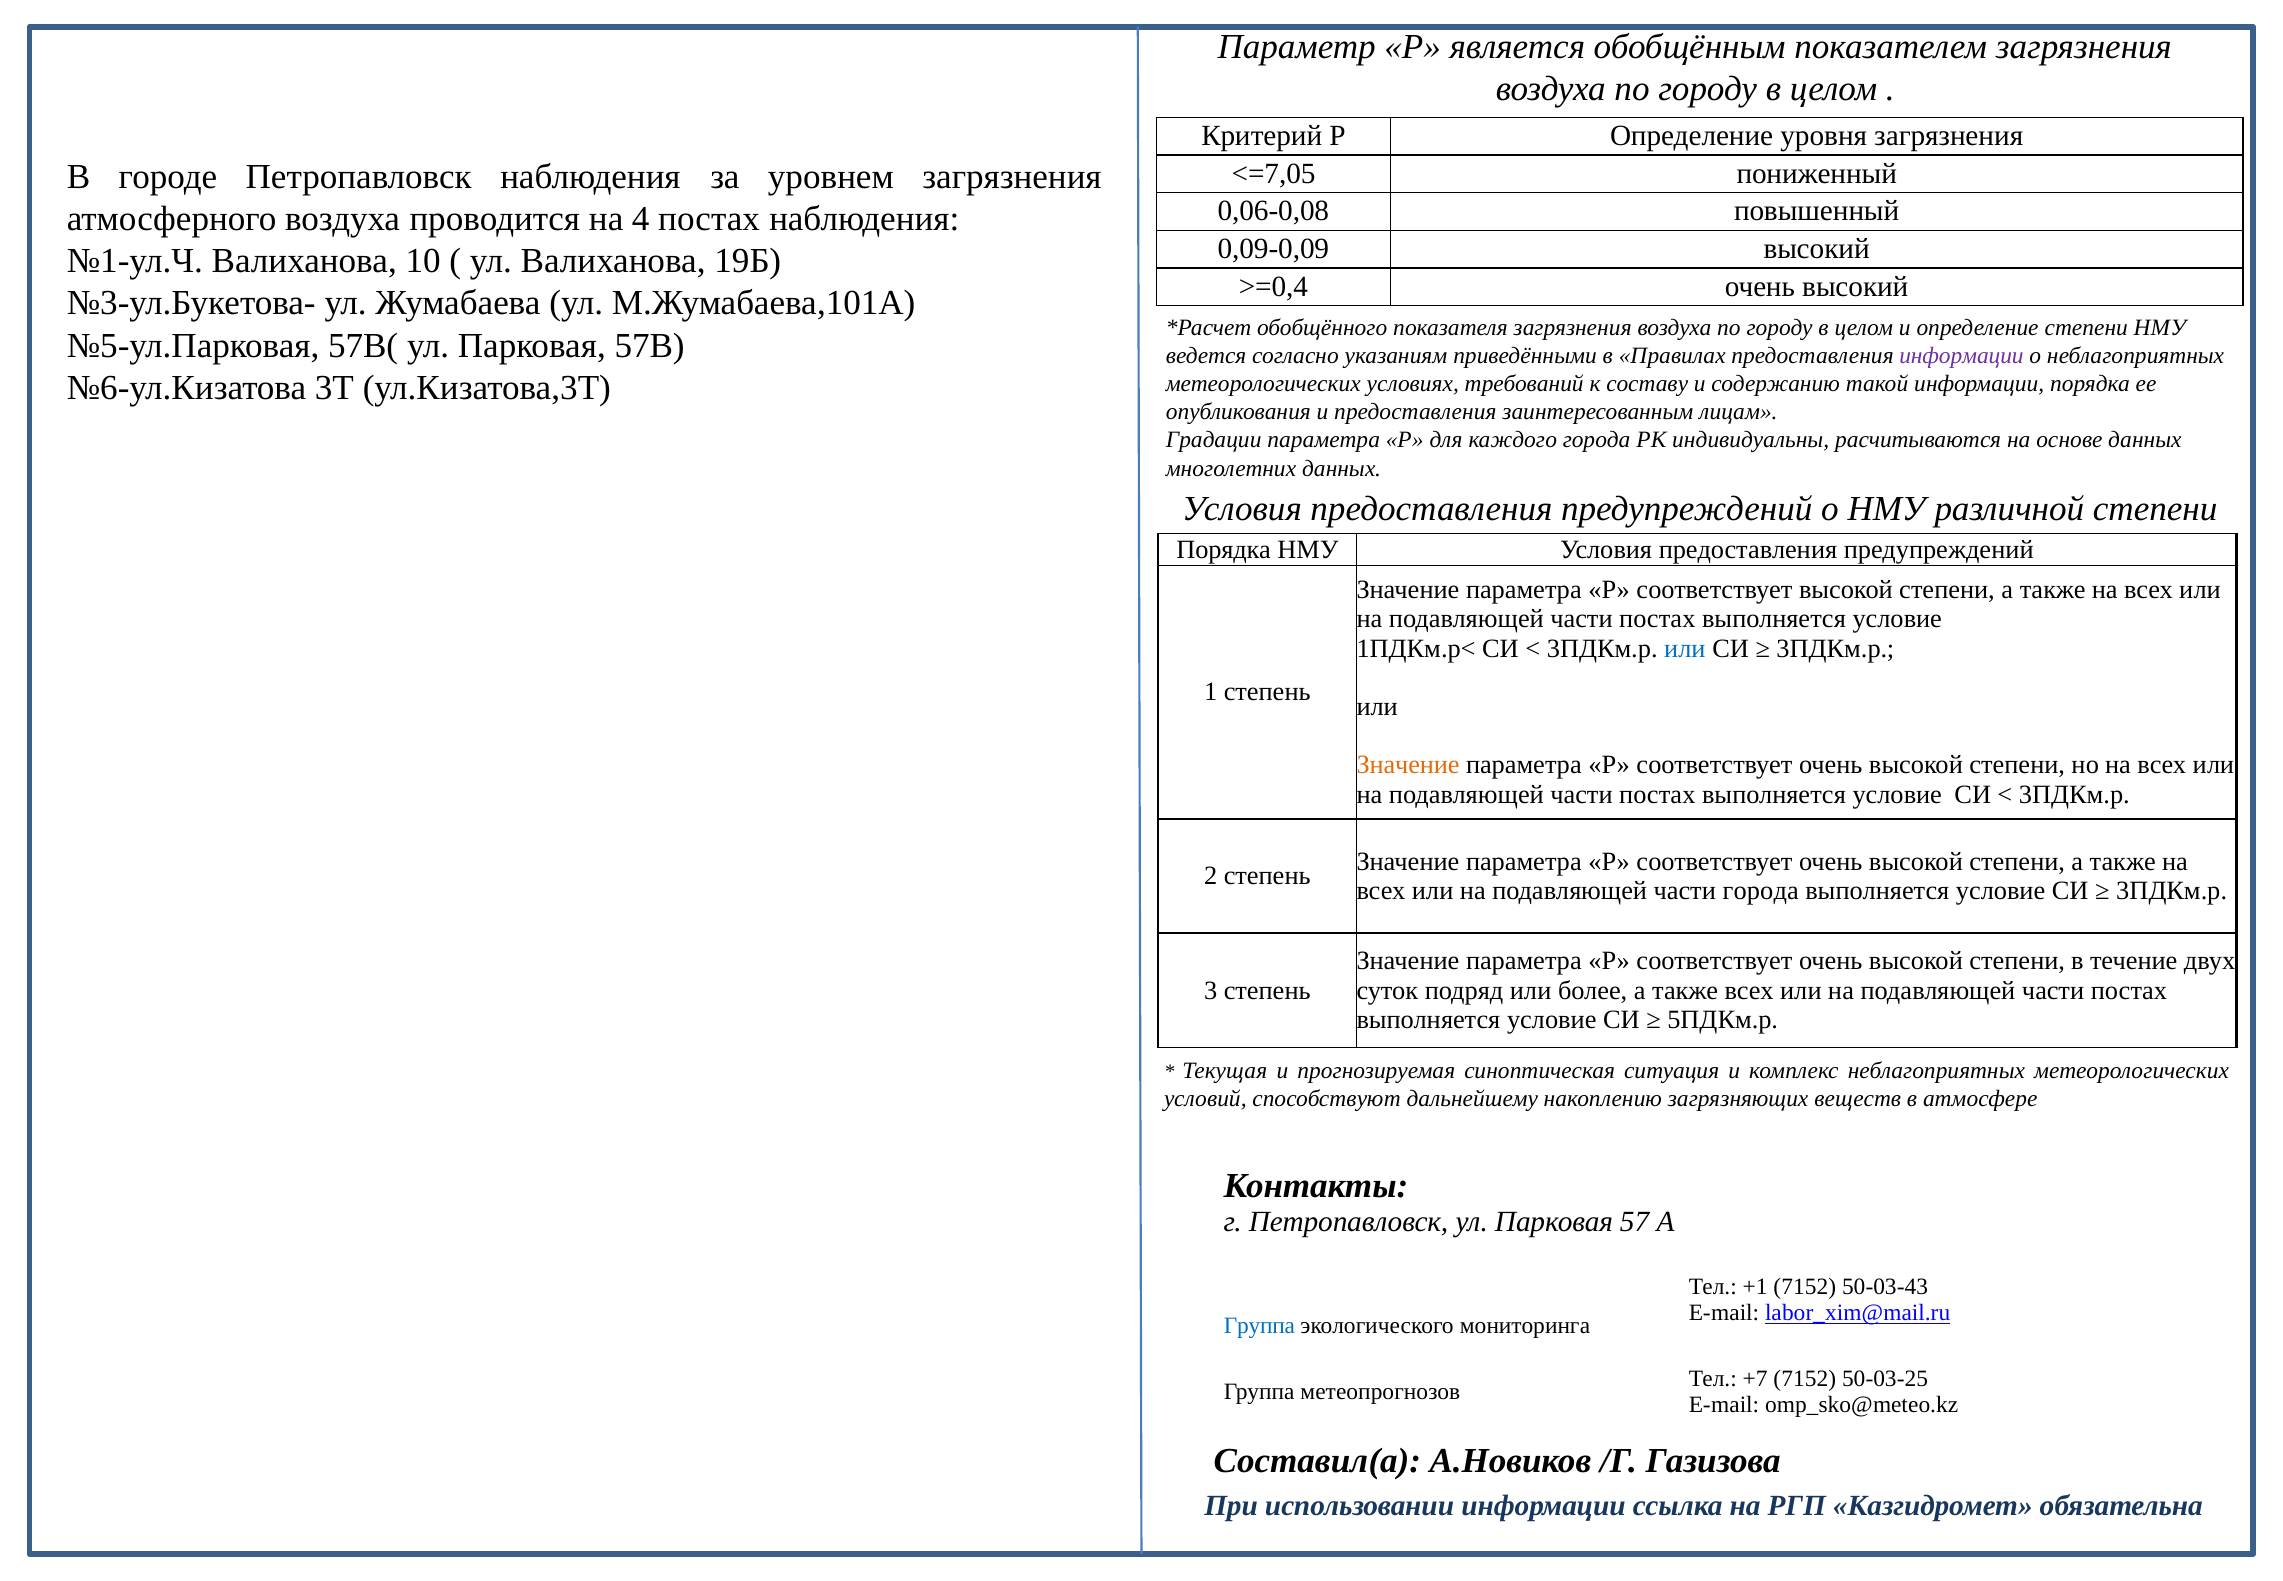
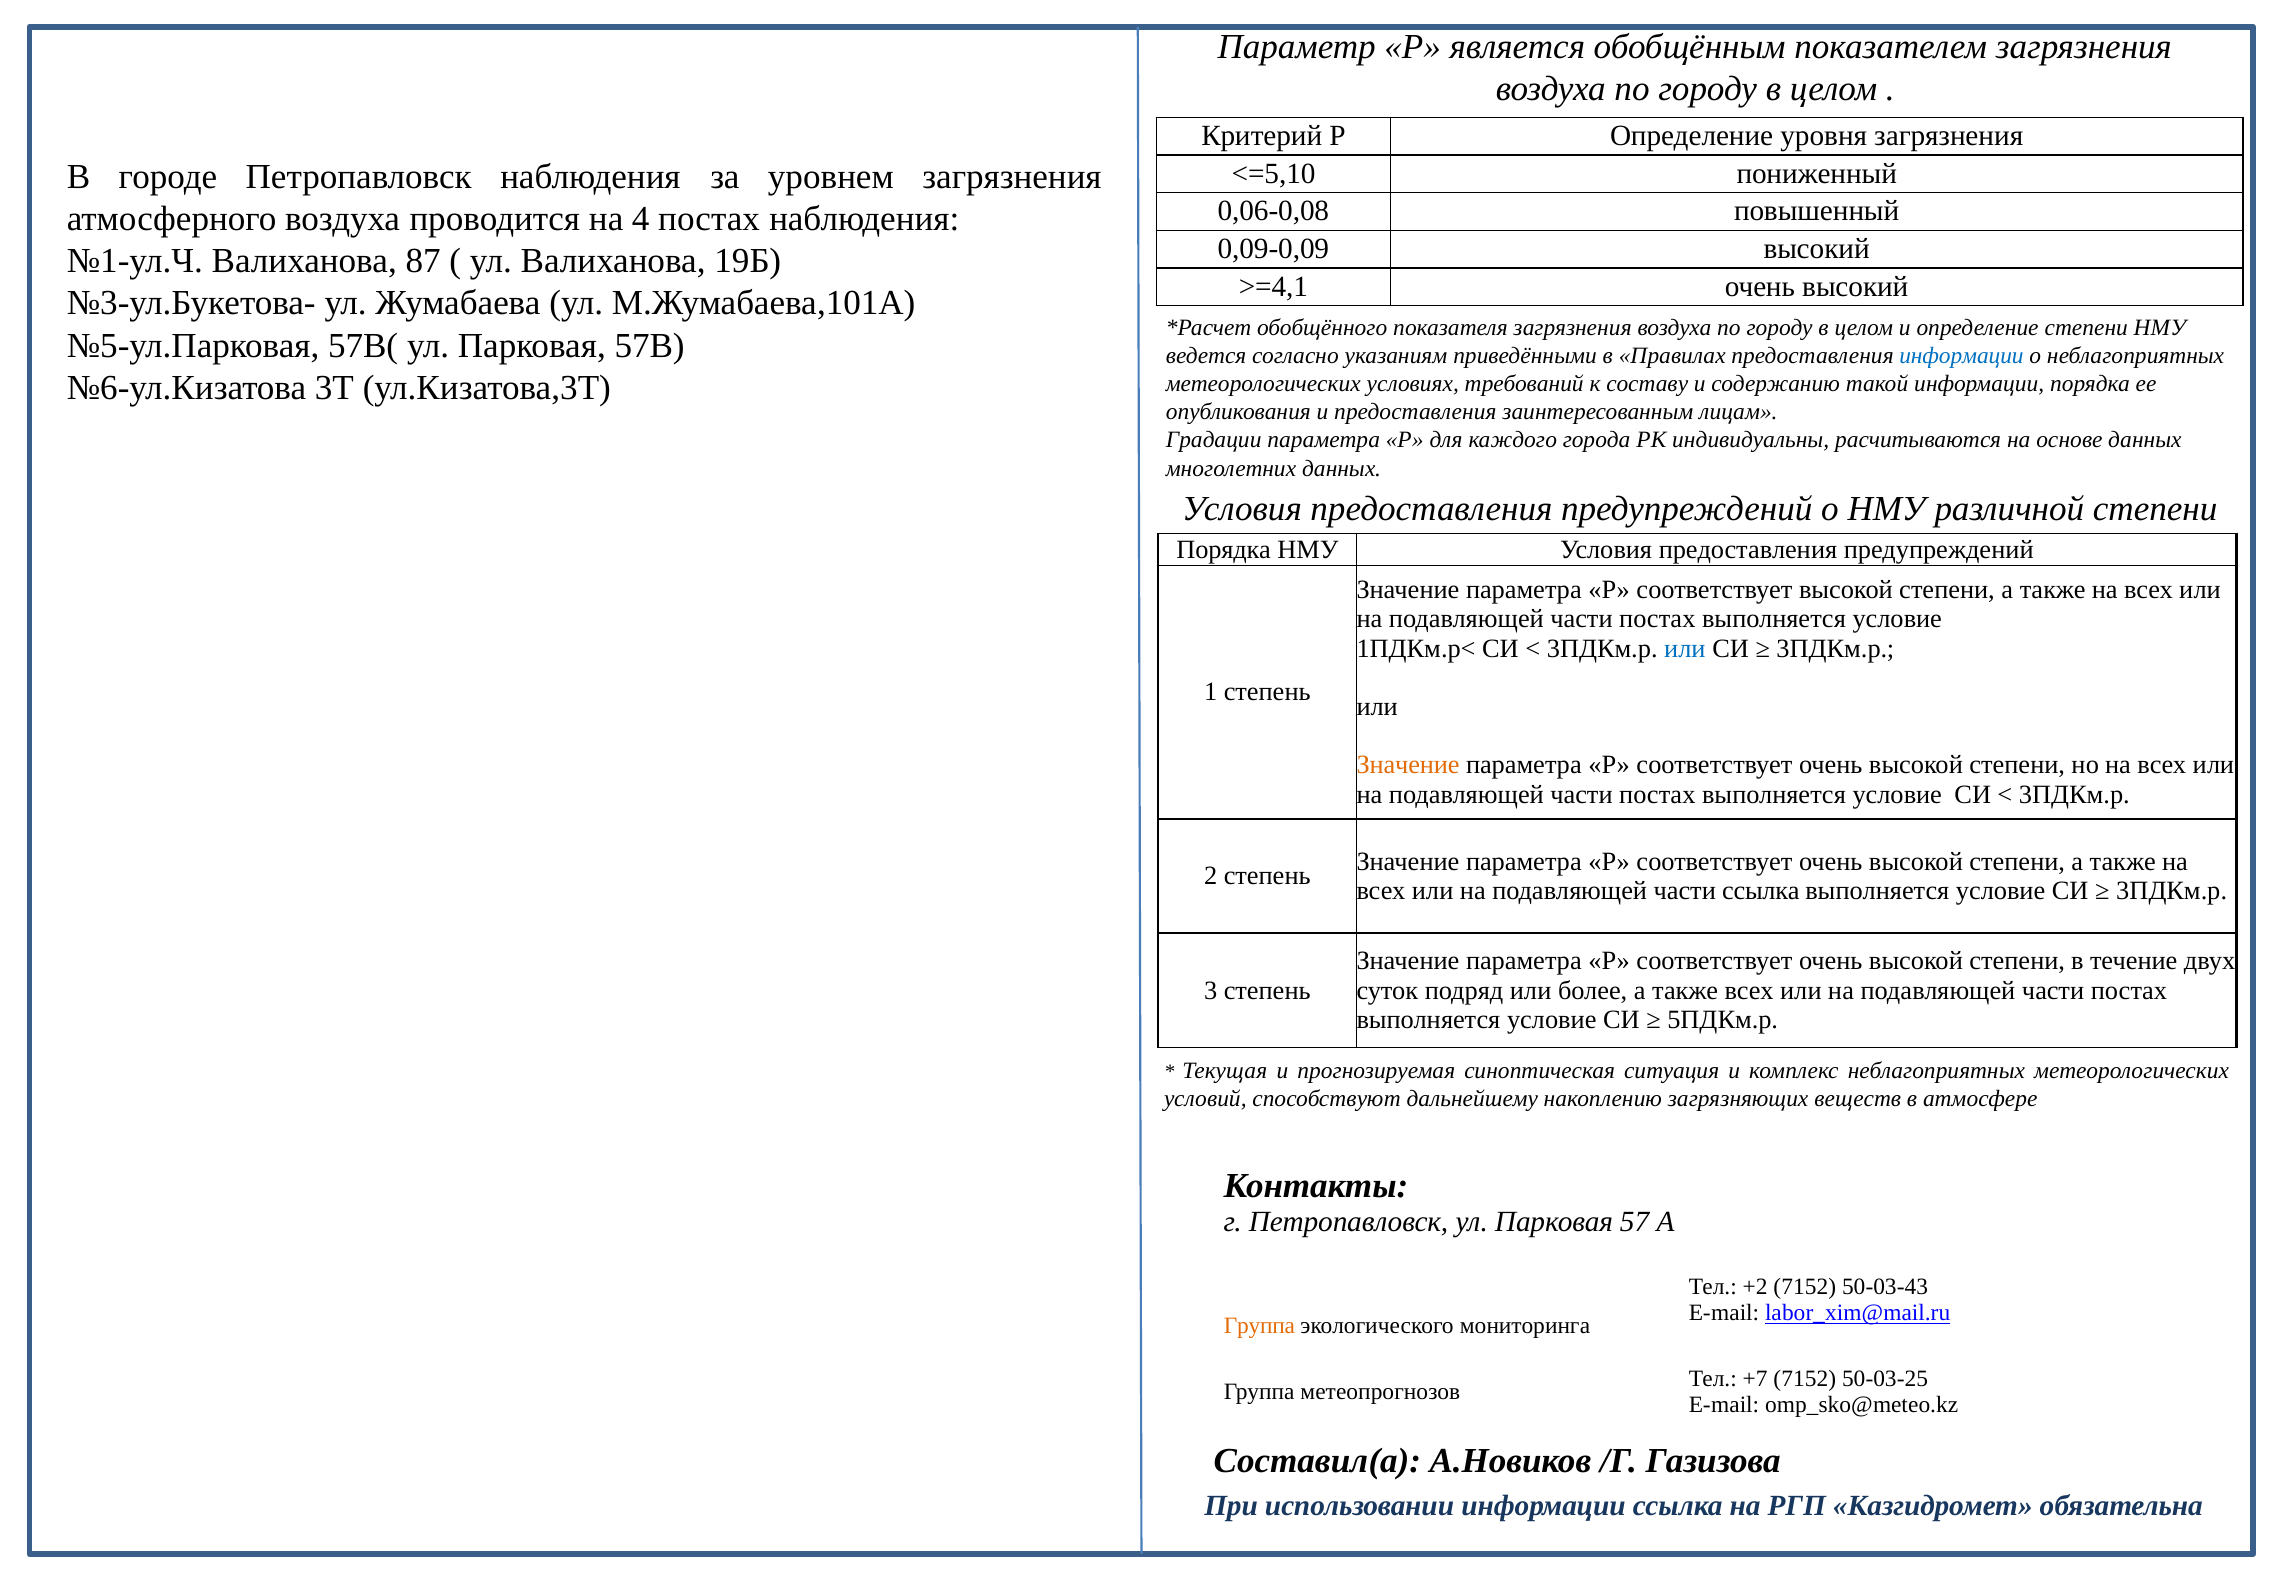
<=7,05: <=7,05 -> <=5,10 (1274, 173)
10: 10 -> 87 (423, 261)
>=0,4: >=0,4 -> >=4,1 (1273, 286)
информации colour: purple -> blue (1961, 356)
части города: города -> ссылка (1761, 891)
+1: +1 -> +2 (1755, 1287)
Группа colour: blue -> orange (1259, 1326)
